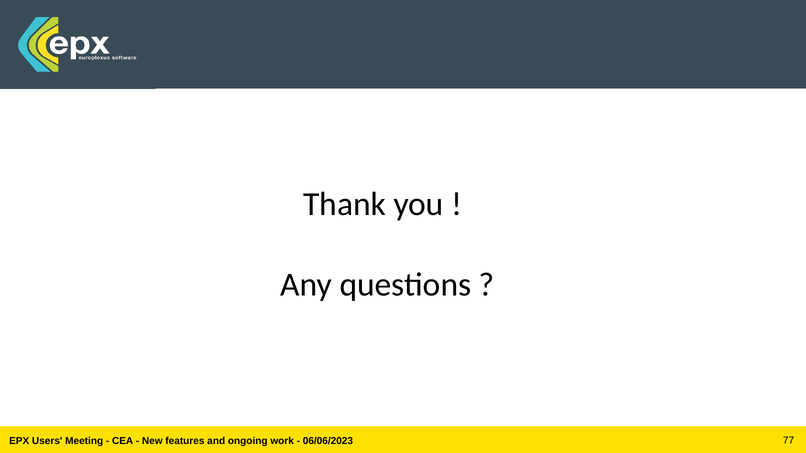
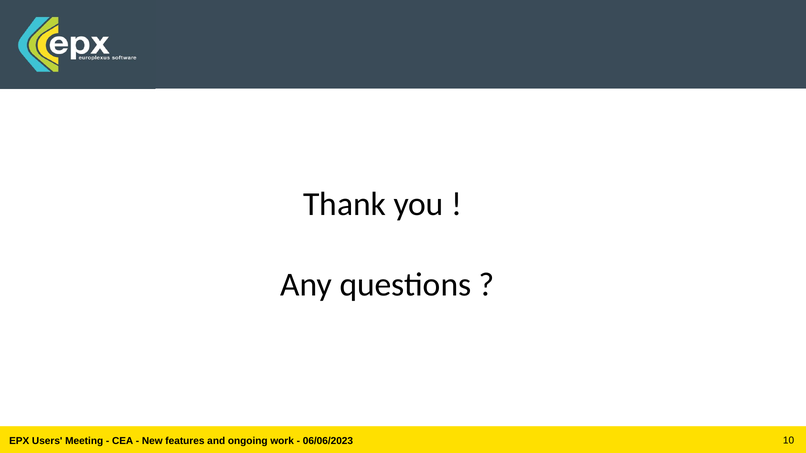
77: 77 -> 10 (789, 441)
